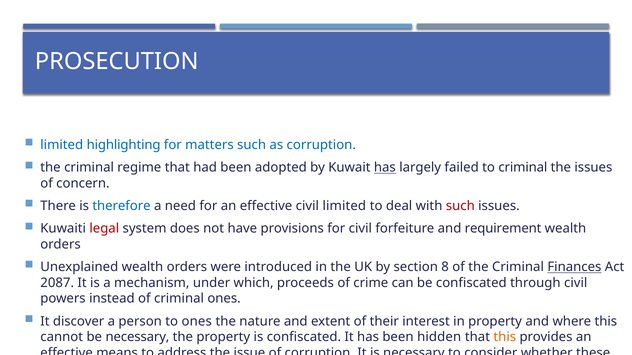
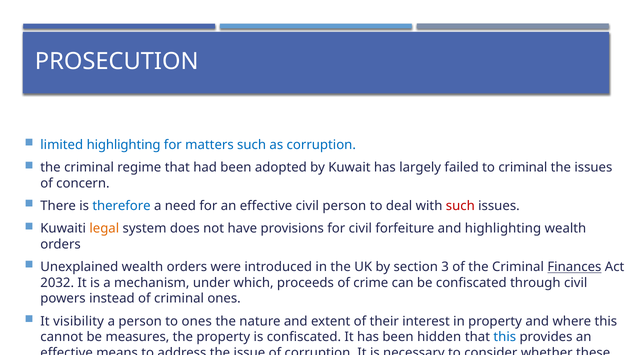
has underline: present -> none (385, 168)
civil limited: limited -> person (344, 206)
legal colour: red -> orange (104, 229)
and requirement: requirement -> highlighting (503, 229)
8: 8 -> 3 (445, 267)
2087: 2087 -> 2032 (57, 283)
discover: discover -> visibility (79, 322)
be necessary: necessary -> measures (137, 338)
this colour: orange -> blue (505, 338)
